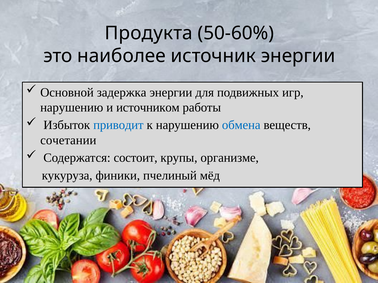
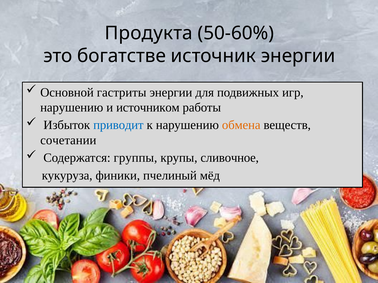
наиболее: наиболее -> богатстве (122, 56)
задержка: задержка -> гастриты (122, 93)
обмена colour: blue -> orange (241, 125)
состоит: состоит -> группы (135, 158)
организме: организме -> сливочное (230, 158)
